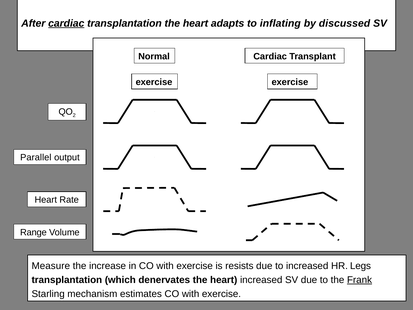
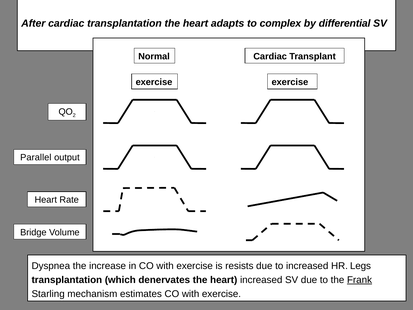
cardiac underline: present -> none (66, 23)
inflating: inflating -> complex (280, 23)
discussed: discussed -> differential (345, 23)
Range: Range -> Bridge (33, 232)
Measure: Measure -> Dyspnea (51, 266)
